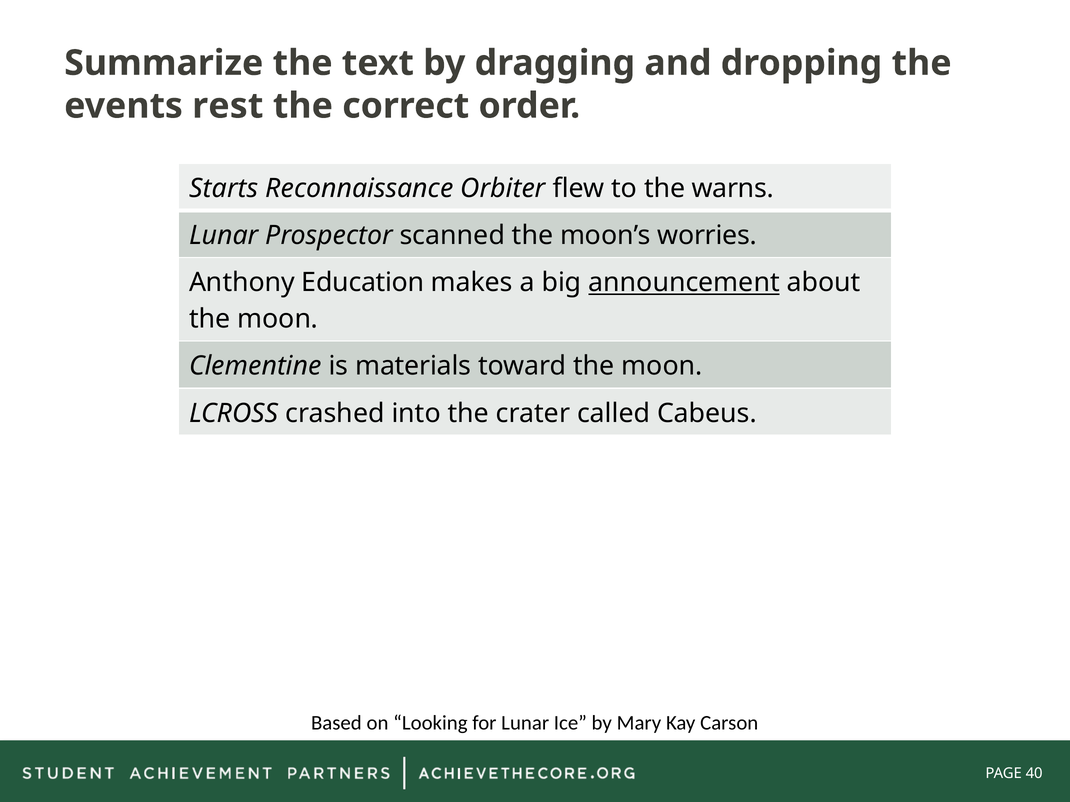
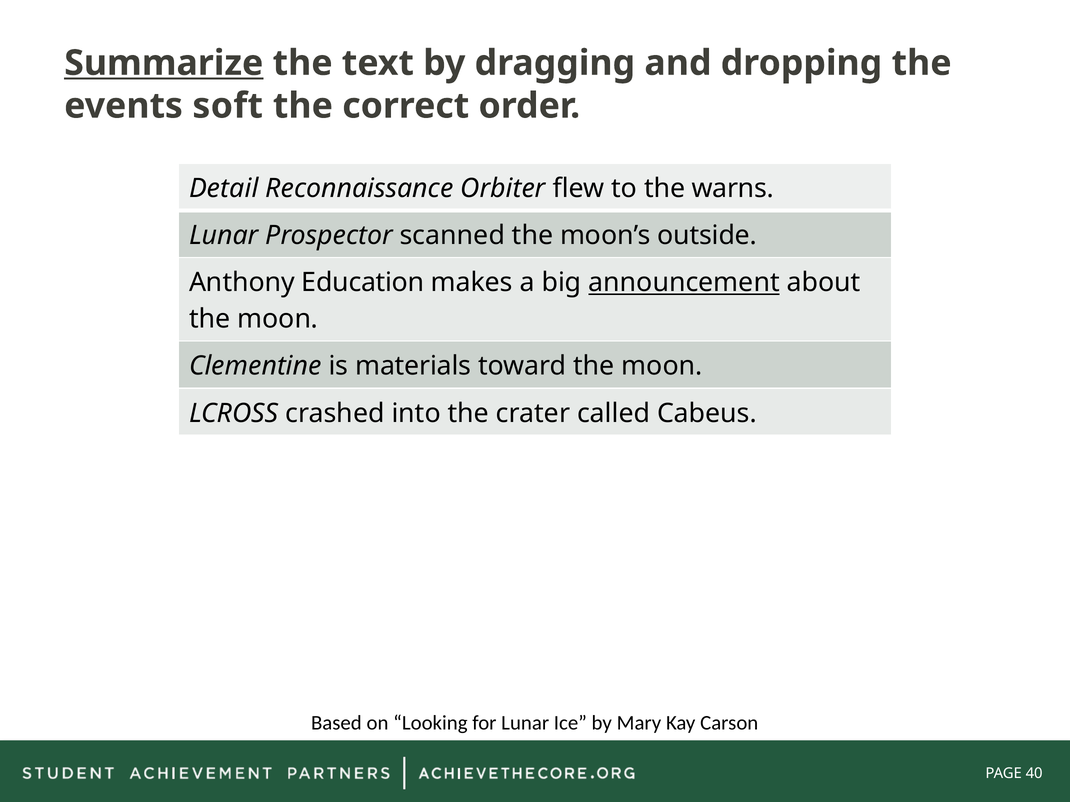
Summarize underline: none -> present (164, 63)
rest: rest -> soft (228, 106)
Starts: Starts -> Detail (224, 189)
worries: worries -> outside (707, 236)
